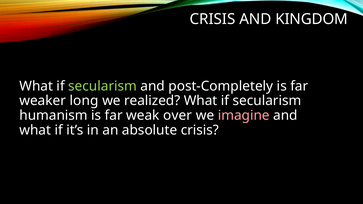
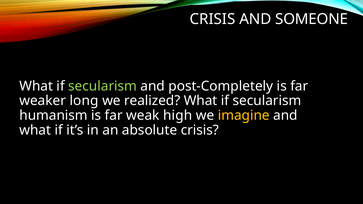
KINGDOM: KINGDOM -> SOMEONE (312, 19)
over: over -> high (178, 116)
imagine colour: pink -> yellow (244, 116)
